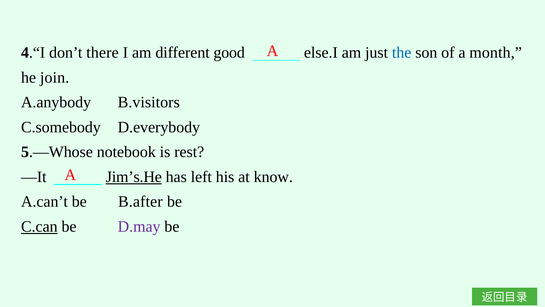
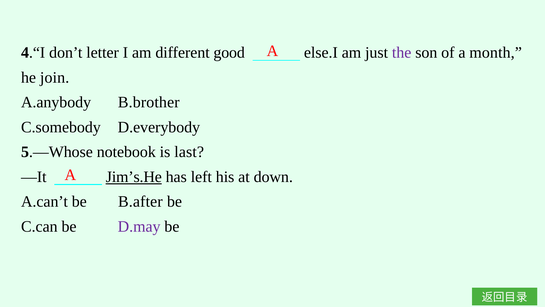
there: there -> letter (103, 53)
the colour: blue -> purple (402, 53)
B.visitors: B.visitors -> B.brother (149, 102)
rest: rest -> last (189, 152)
know: know -> down (273, 177)
C.can underline: present -> none (39, 226)
